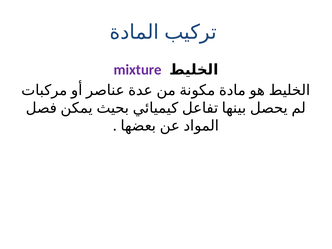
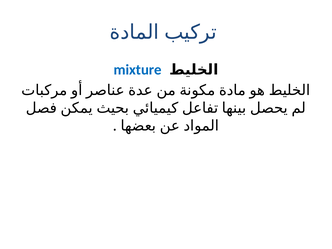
mixture colour: purple -> blue (138, 70)
